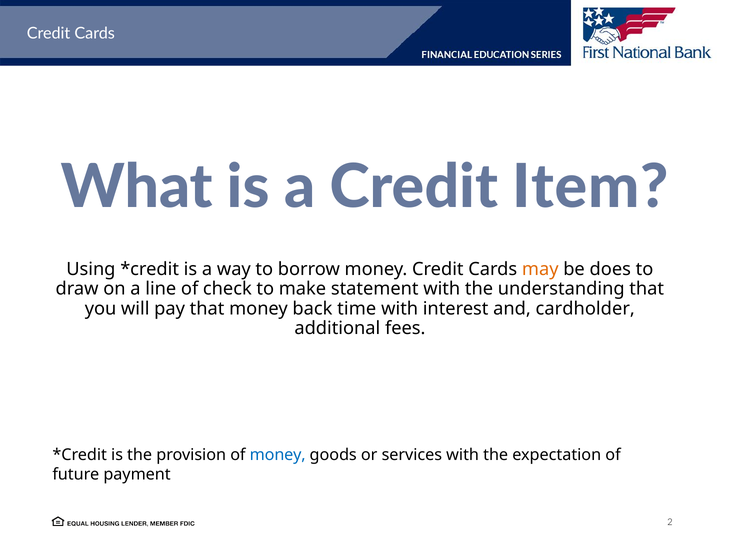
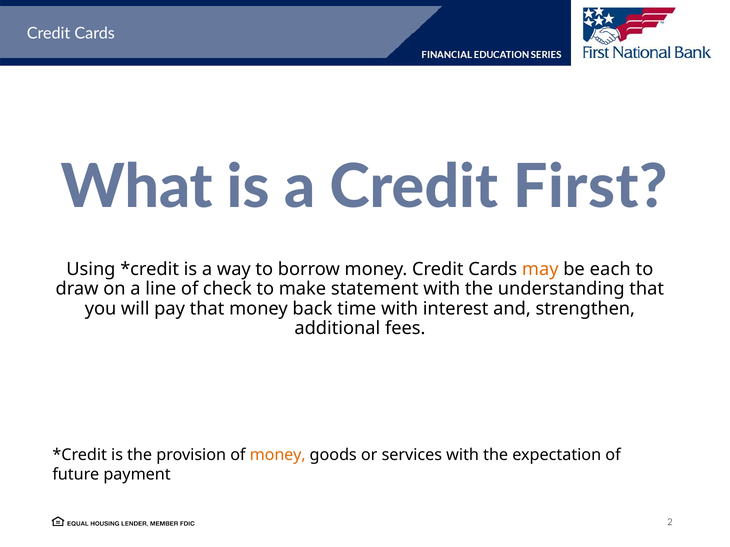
Item: Item -> First (590, 188)
does: does -> each (610, 269)
cardholder: cardholder -> strengthen (585, 309)
money colour: blue -> orange (278, 455)
